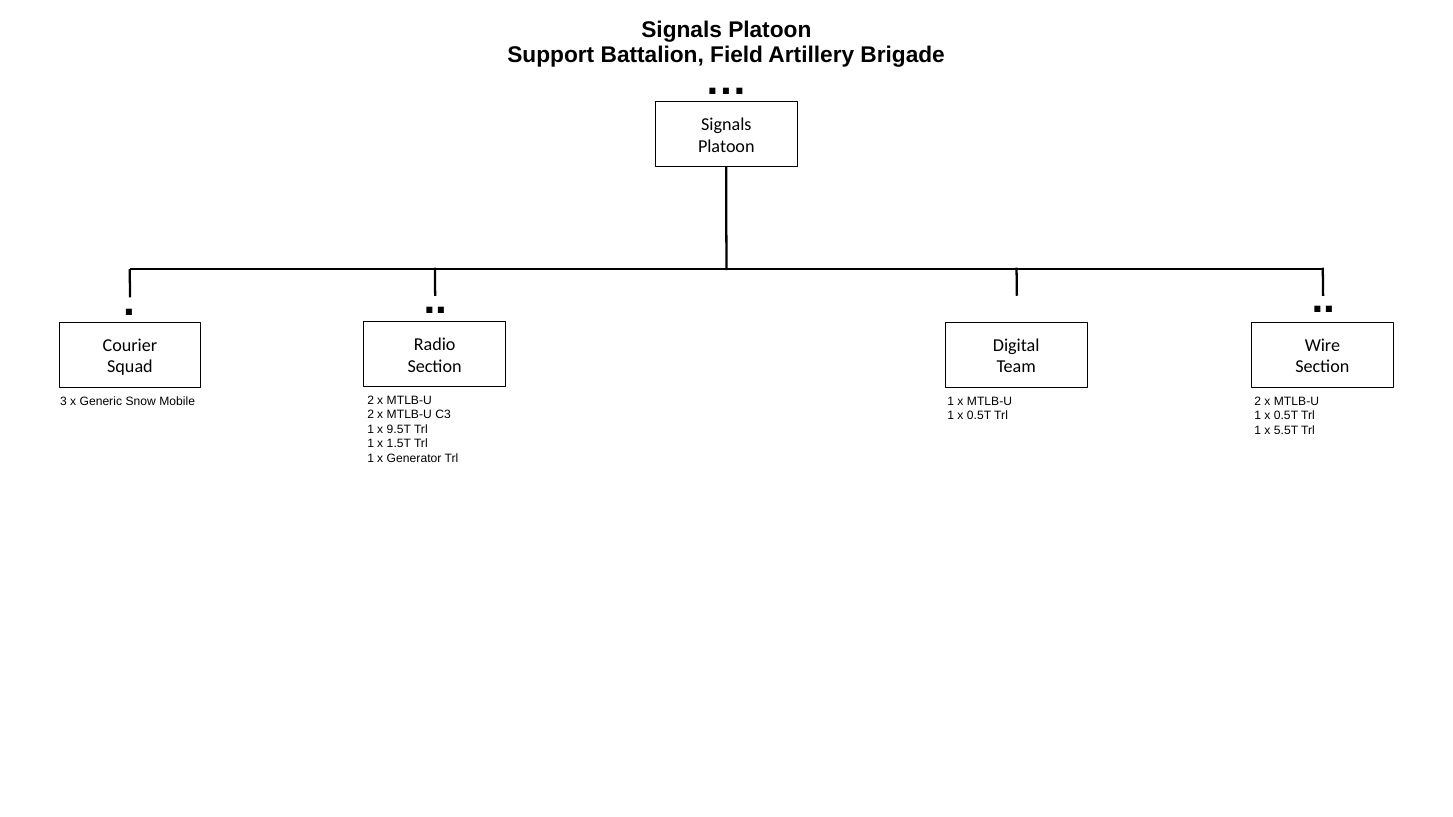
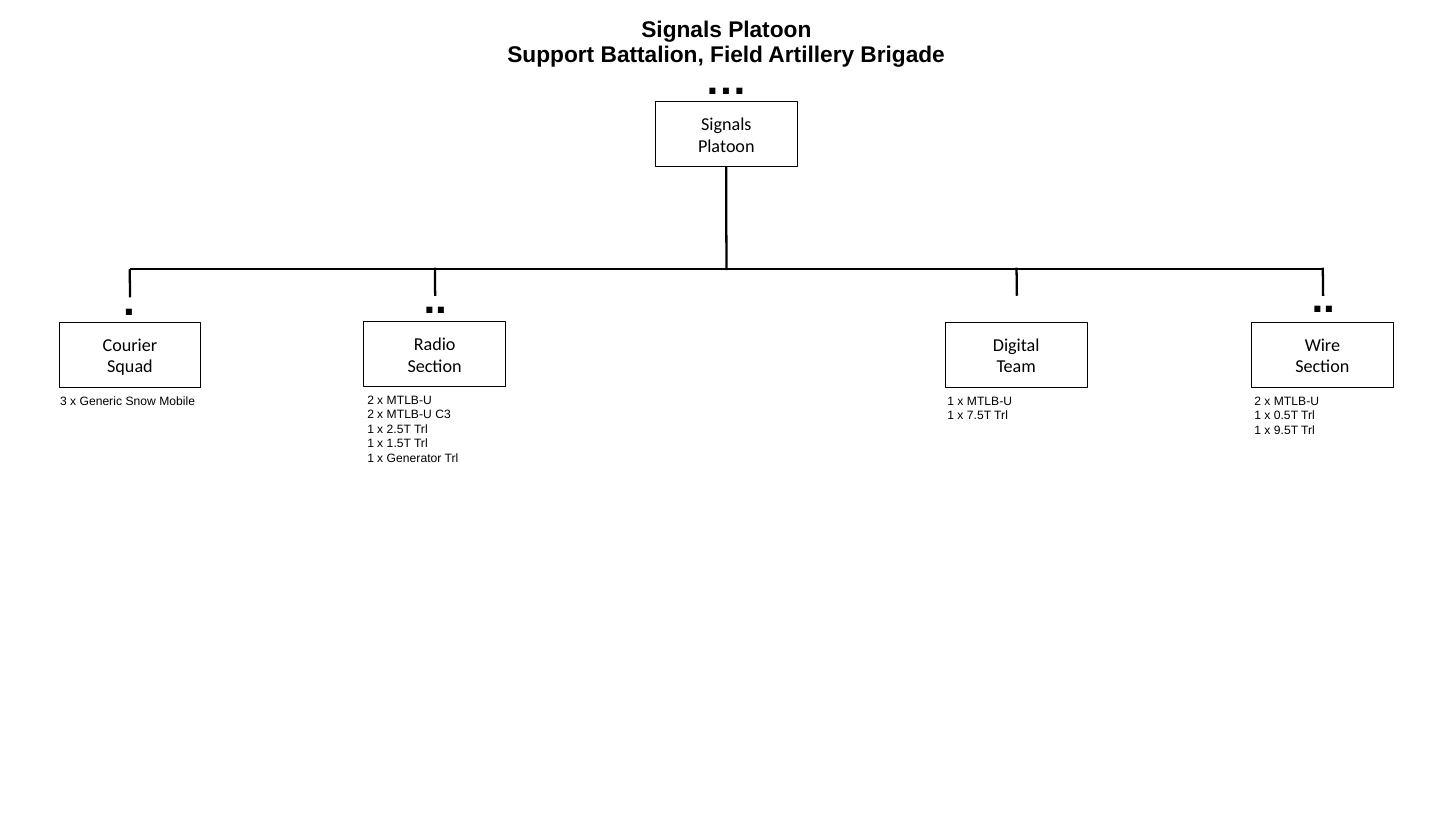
0.5T: 0.5T -> 7.5T (979, 416)
9.5T: 9.5T -> 2.5T (399, 430)
5.5T: 5.5T -> 9.5T (1286, 431)
